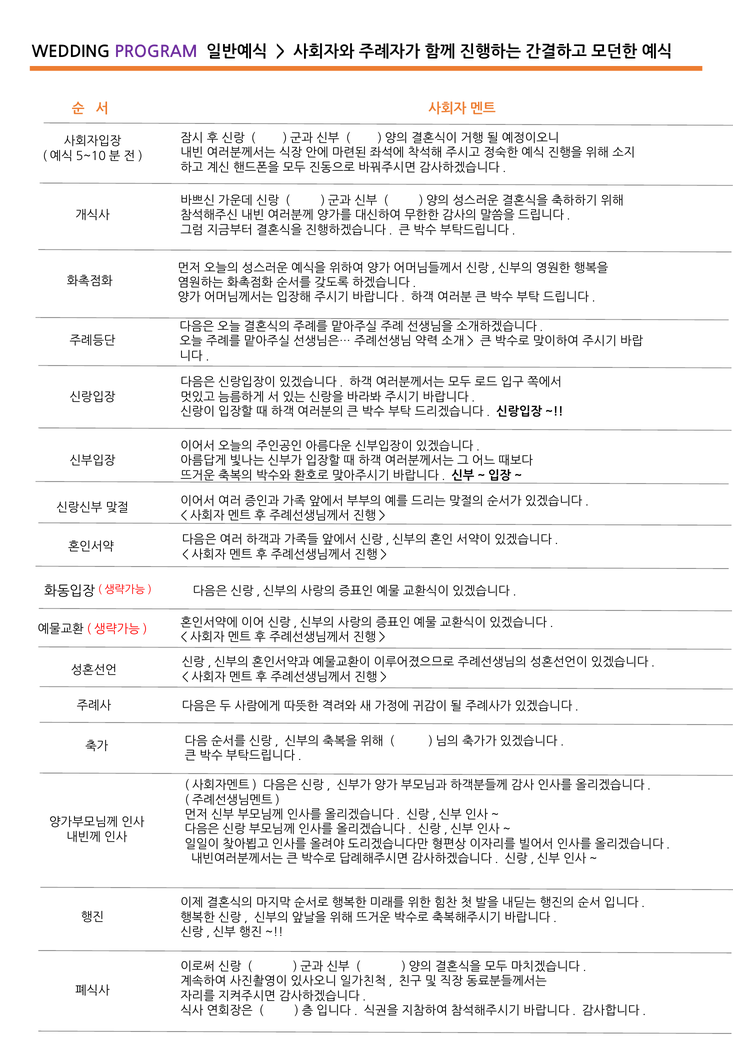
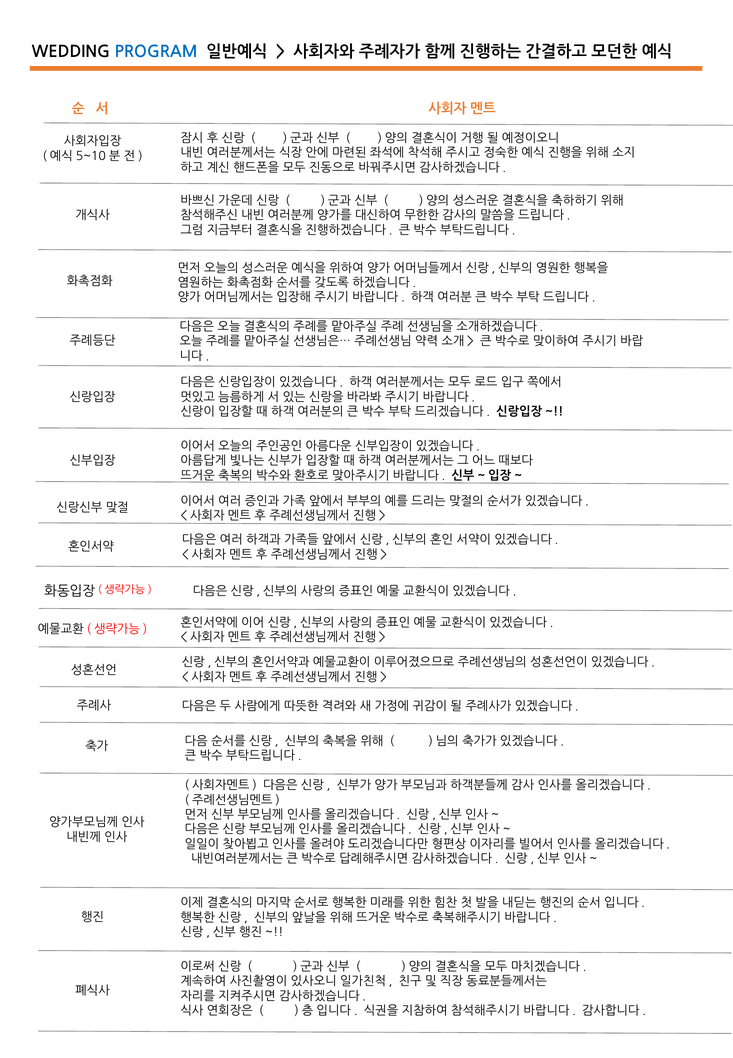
PROGRAM colour: purple -> blue (156, 52)
